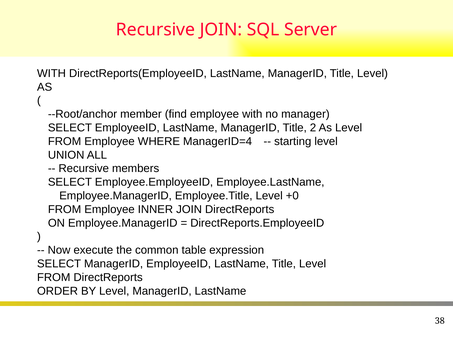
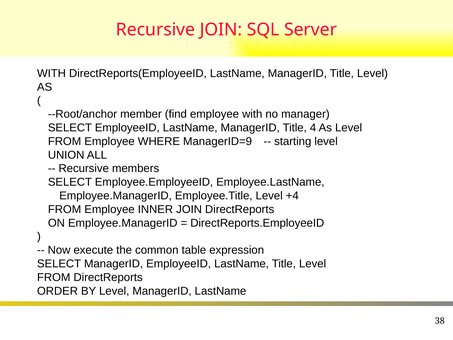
2: 2 -> 4 (313, 128)
ManagerID=4: ManagerID=4 -> ManagerID=9 (218, 141)
+0: +0 -> +4 (292, 196)
